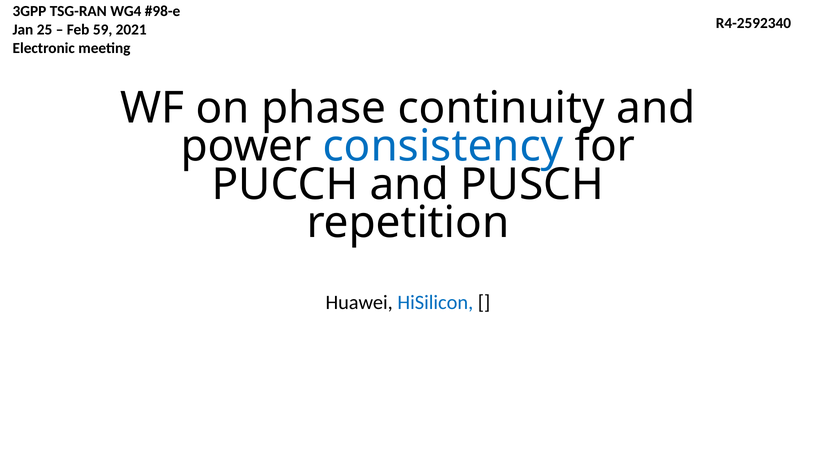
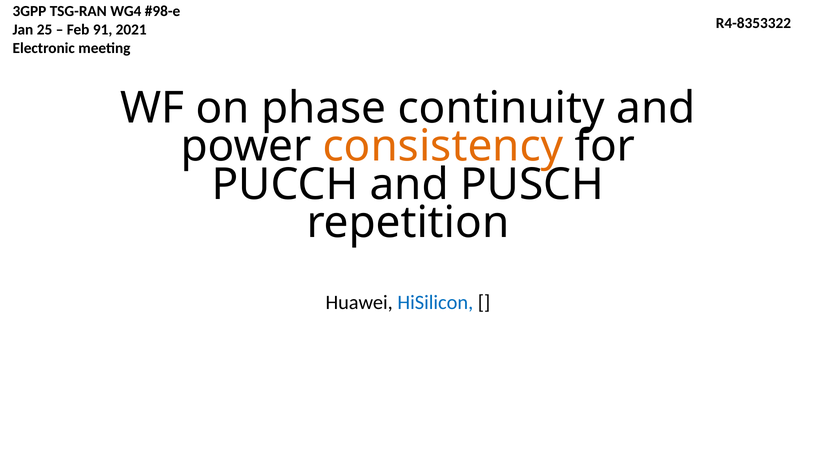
R4-2592340: R4-2592340 -> R4-8353322 (753, 23)
59: 59 -> 91 (103, 30)
consistency colour: blue -> orange (443, 146)
